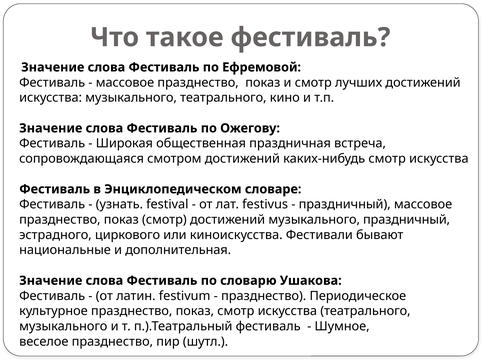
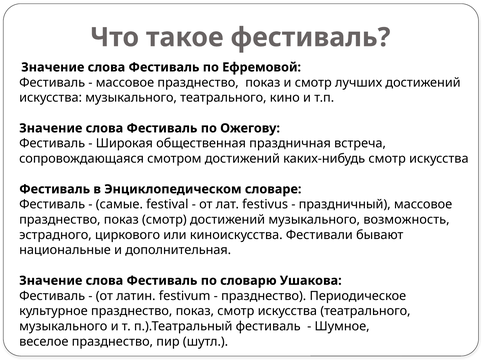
узнать: узнать -> самые (119, 205)
музыкального праздничный: праздничный -> возможность (406, 220)
